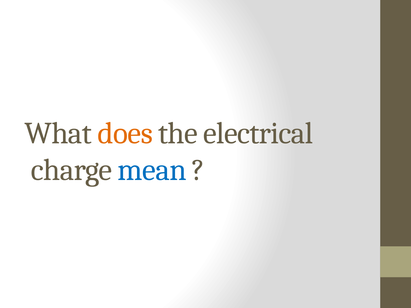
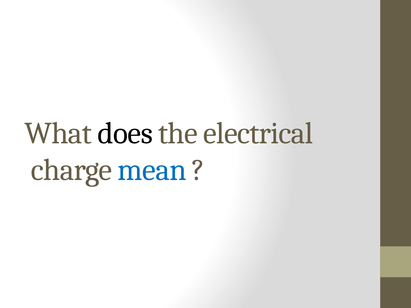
does colour: orange -> black (125, 133)
